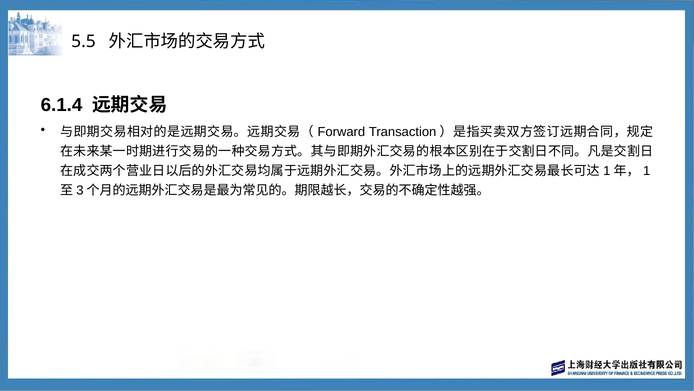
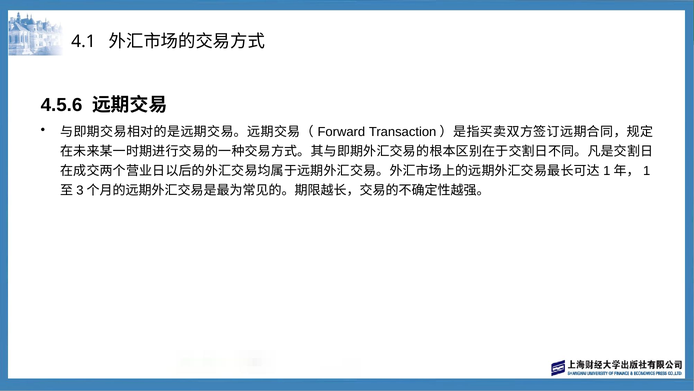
5.5: 5.5 -> 4.1 (83, 41)
6.1.4: 6.1.4 -> 4.5.6 (62, 105)
